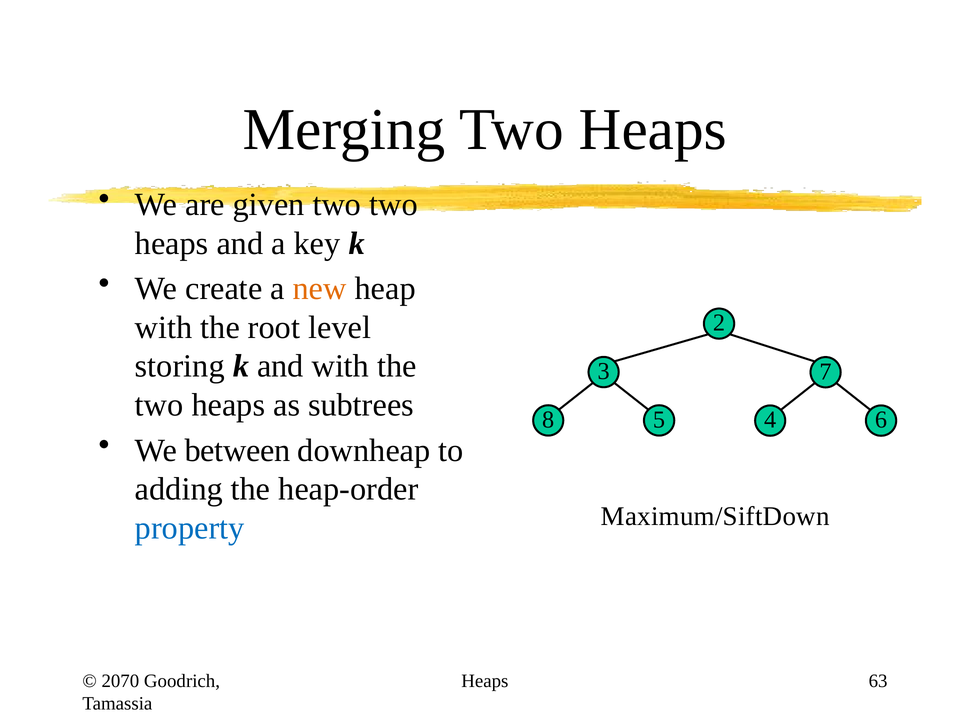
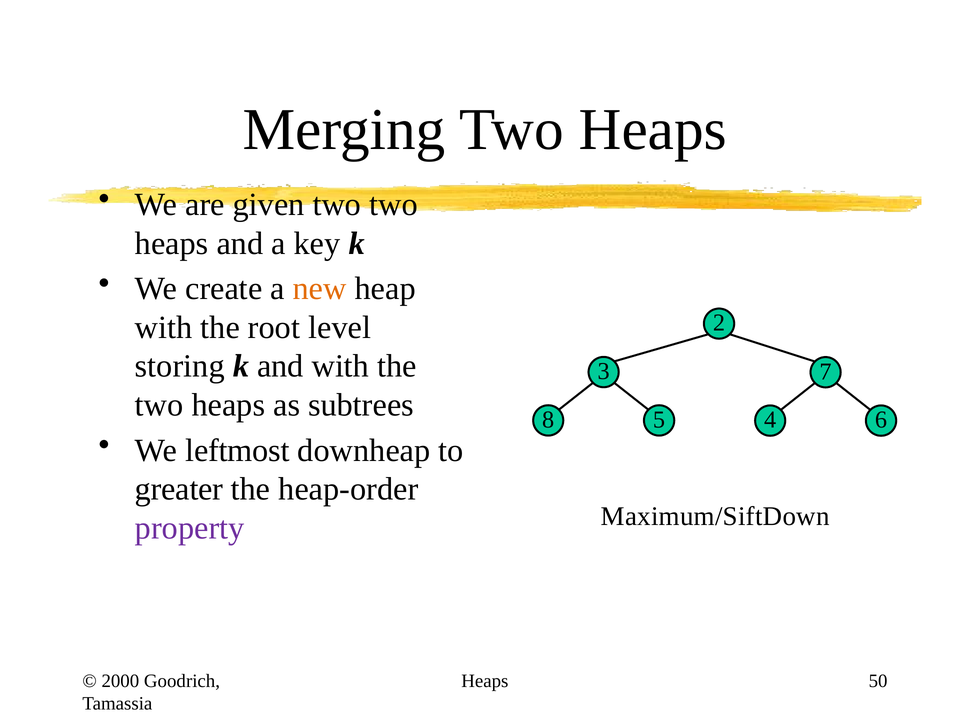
between: between -> leftmost (237, 450)
adding: adding -> greater (179, 489)
property colour: blue -> purple (190, 528)
2070: 2070 -> 2000 (120, 680)
63: 63 -> 50 (878, 680)
